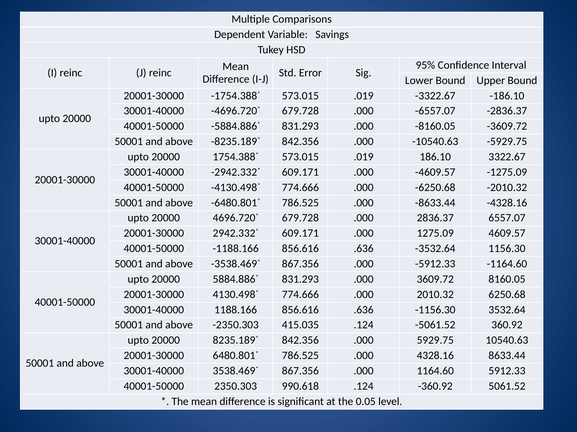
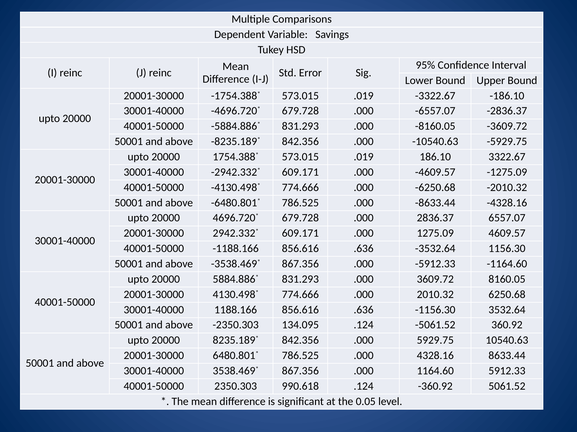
415.035: 415.035 -> 134.095 (300, 326)
